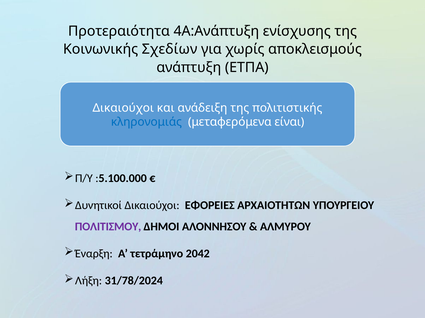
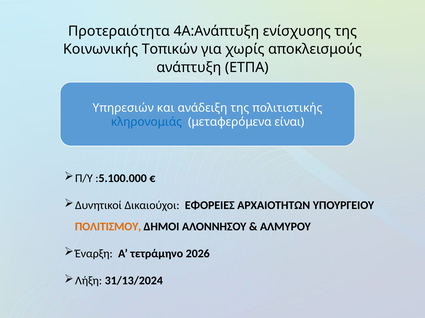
Σχεδίων: Σχεδίων -> Τοπικών (170, 49)
Δικαιούχοι: Δικαιούχοι -> Υπηρεσιών (123, 108)
ΠΟΛΙΤΙΣΜΟΥ colour: purple -> orange (108, 227)
2042: 2042 -> 2026 (198, 254)
31/78/2024: 31/78/2024 -> 31/13/2024 (134, 281)
